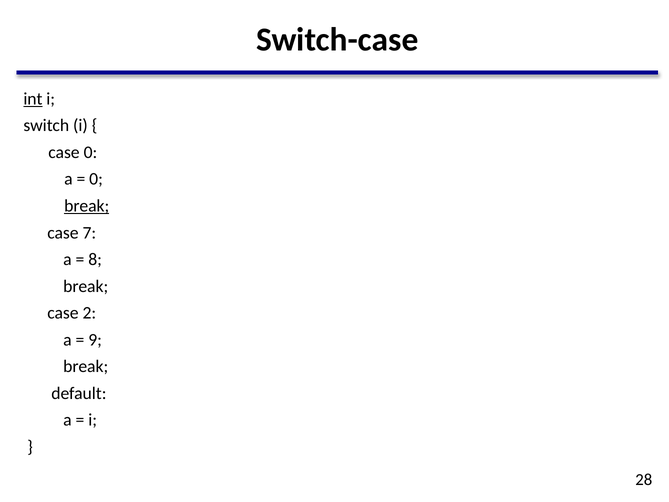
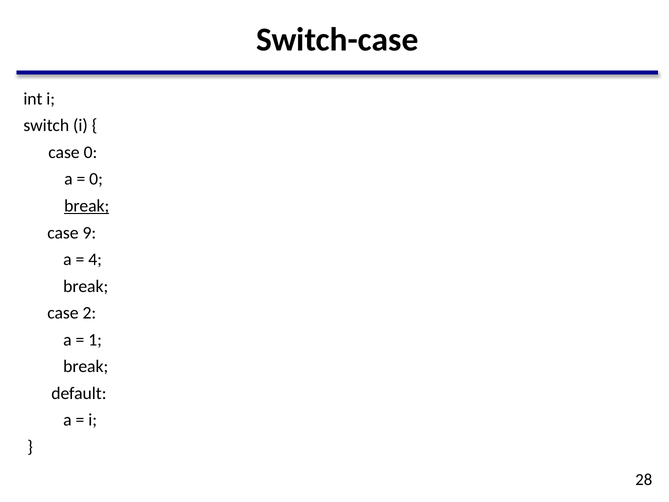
int underline: present -> none (33, 99)
7: 7 -> 9 (89, 233)
8: 8 -> 4 (95, 259)
9: 9 -> 1 (95, 340)
